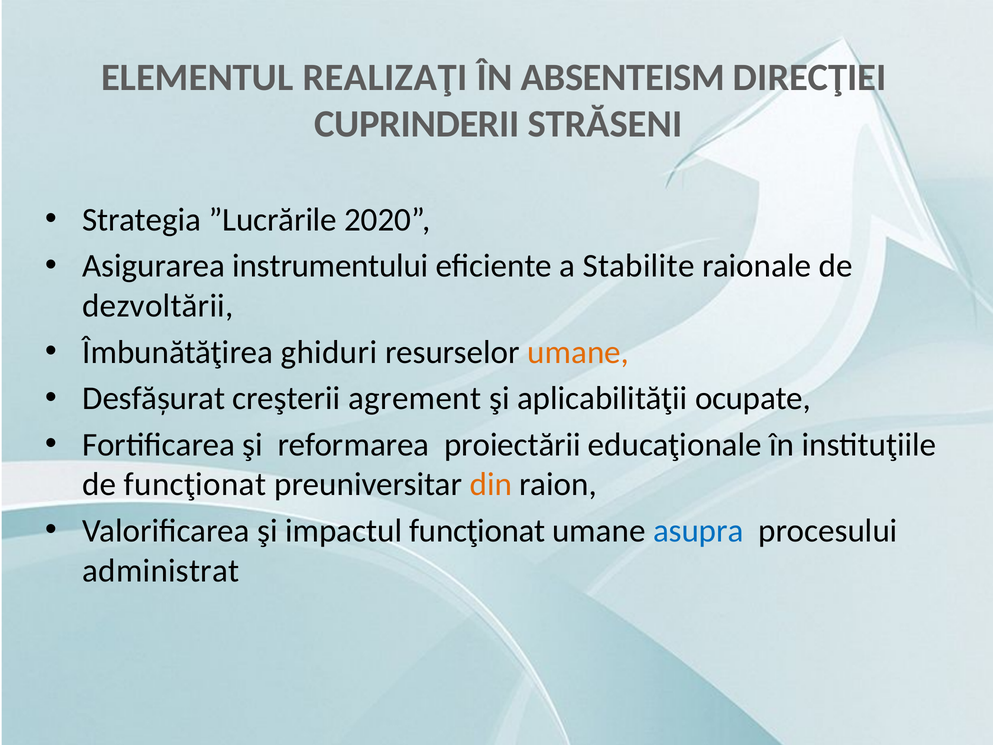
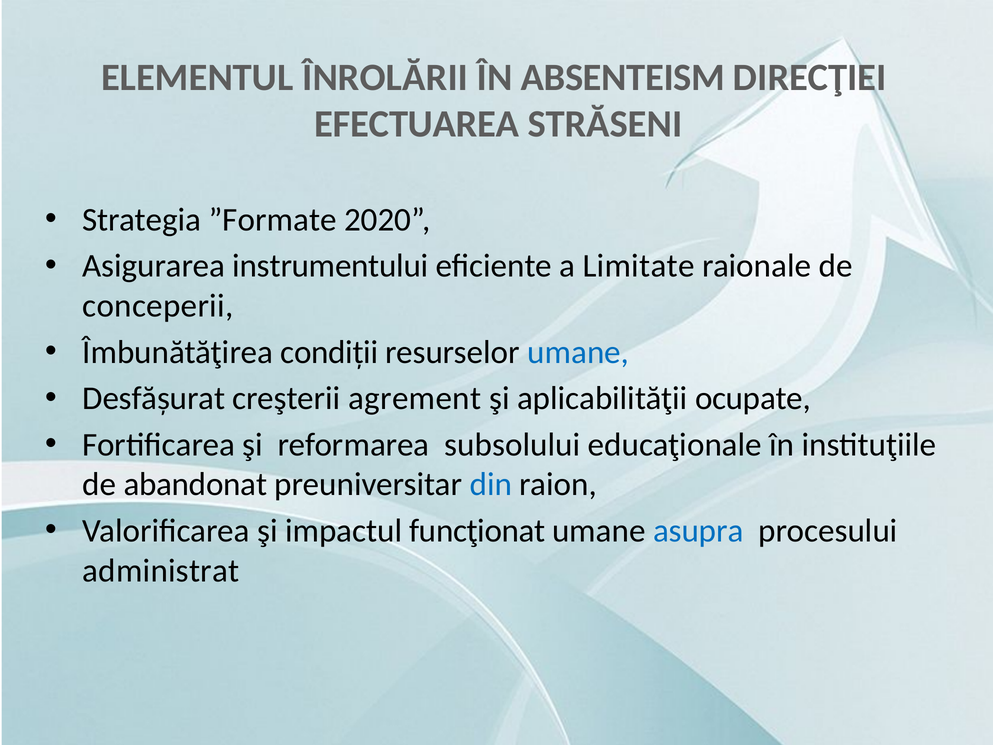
REALIZAŢI: REALIZAŢI -> ÎNROLĂRII (385, 77)
CUPRINDERII: CUPRINDERII -> EFECTUAREA (417, 124)
”Lucrările: ”Lucrările -> ”Formate (273, 220)
Stabilite: Stabilite -> Limitate (639, 266)
dezvoltării: dezvoltării -> conceperii (158, 306)
ghiduri: ghiduri -> condiții (329, 352)
umane colour: orange -> blue (578, 352)
proiectării: proiectării -> subsolului (512, 445)
de funcţionat: funcţionat -> abandonat (195, 484)
din colour: orange -> blue (491, 484)
